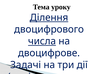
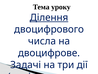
числа underline: present -> none (42, 41)
